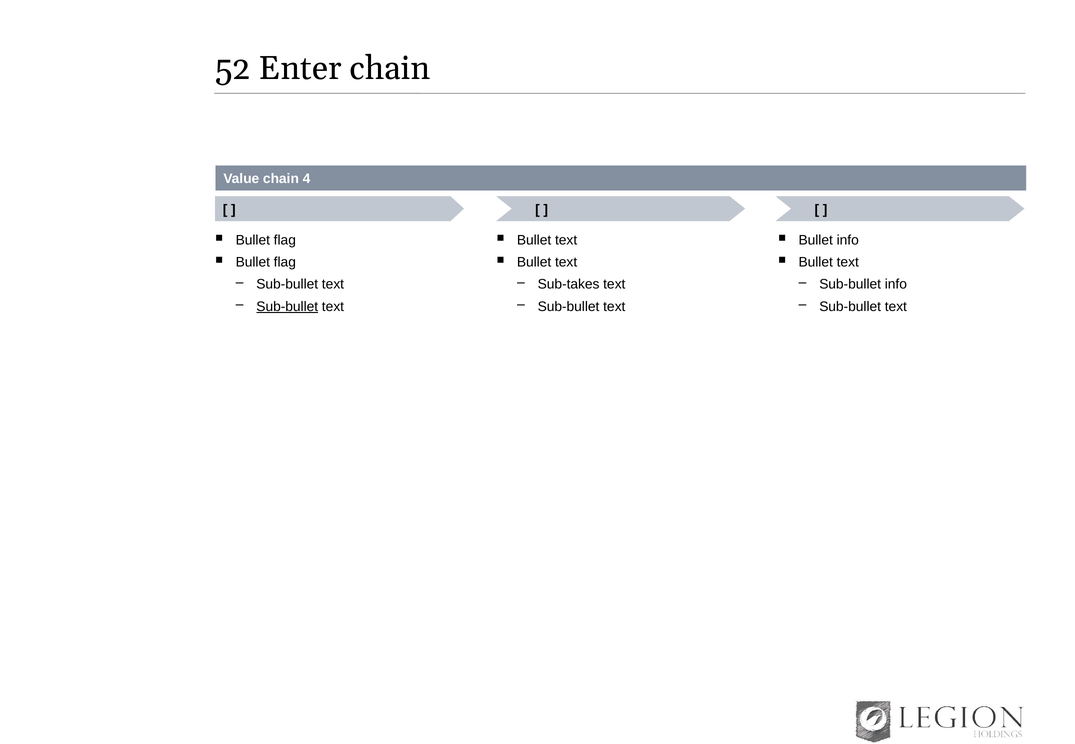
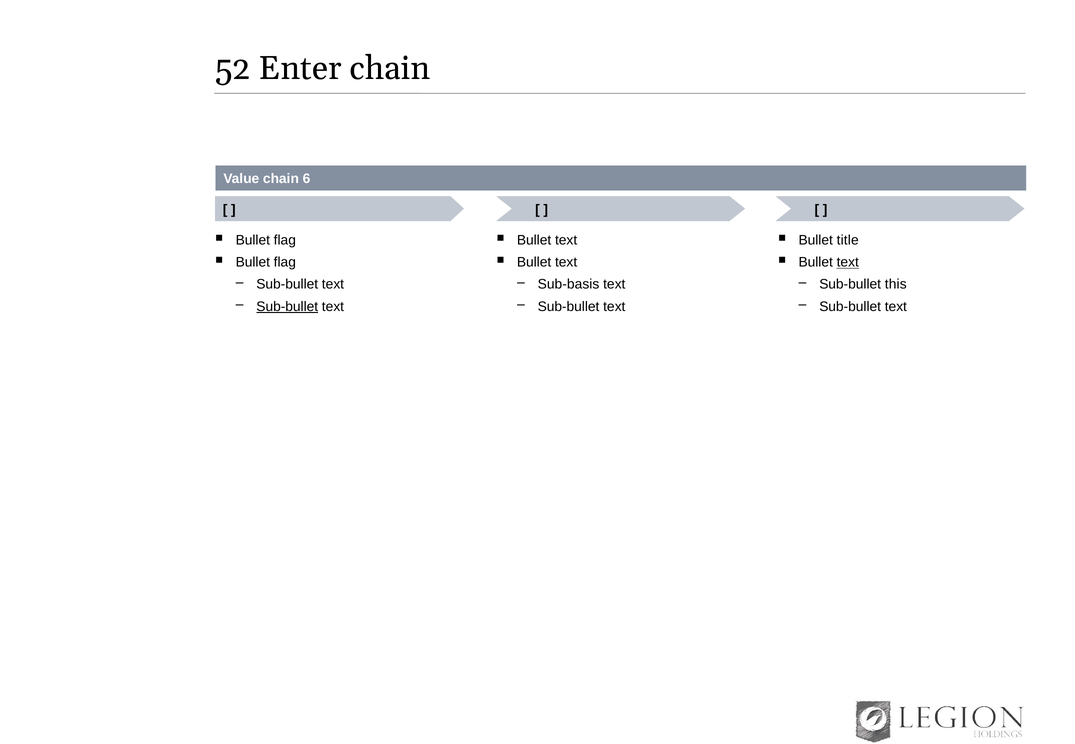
4: 4 -> 6 (306, 179)
Bullet info: info -> title (848, 240)
text underline: none -> present (848, 263)
Sub-takes: Sub-takes -> Sub-basis (569, 285)
Sub-bullet info: info -> this (896, 285)
